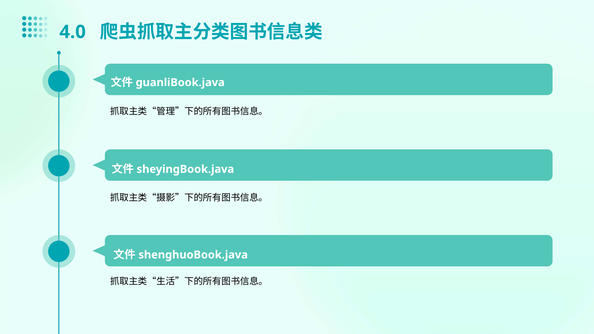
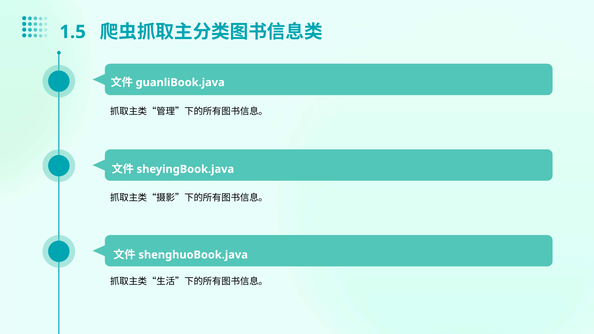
4.0: 4.0 -> 1.5 (73, 32)
